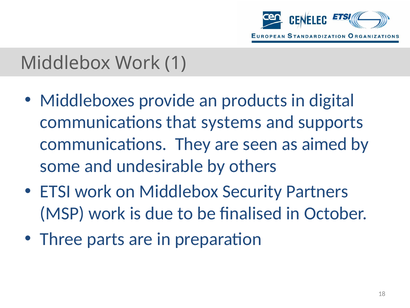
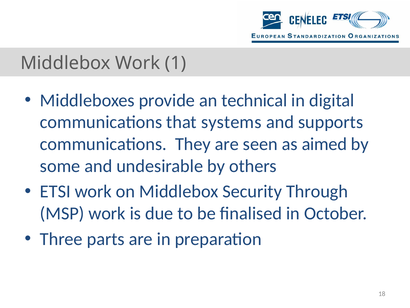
products: products -> technical (254, 100)
Partners: Partners -> Through (317, 191)
